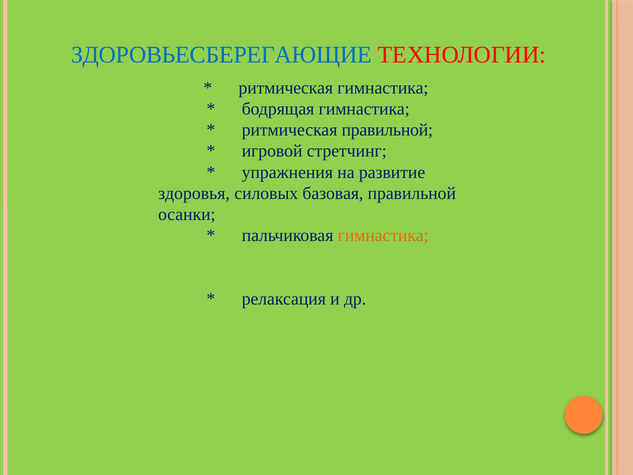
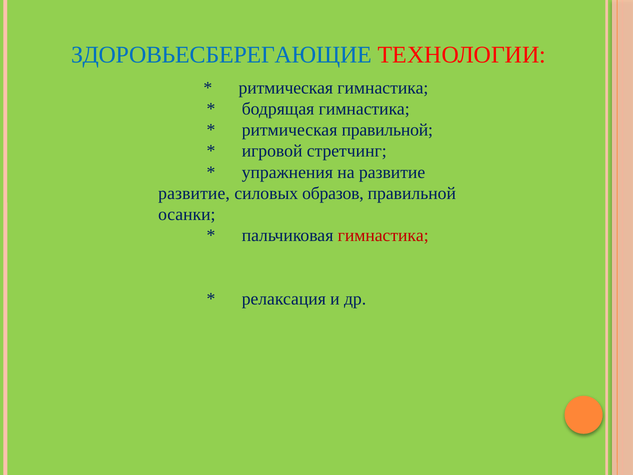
здоровья: здоровья -> развитие (194, 193)
базовая: базовая -> образов (333, 193)
гимнастика colour: orange -> red (383, 236)
